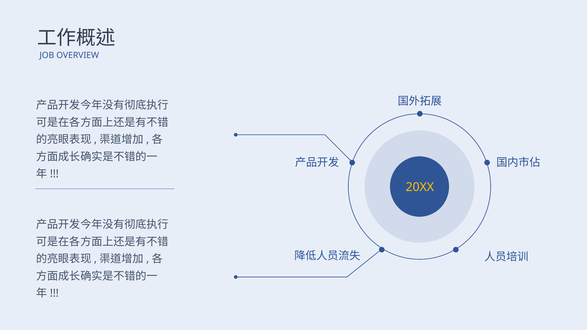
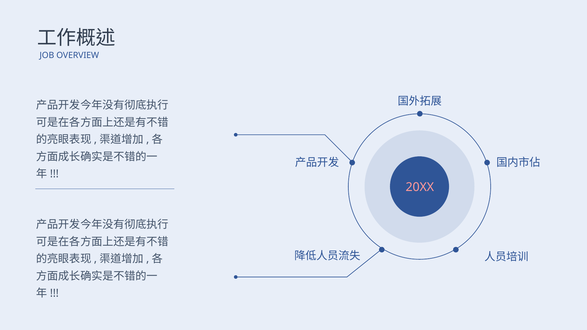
20XX colour: yellow -> pink (420, 187)
